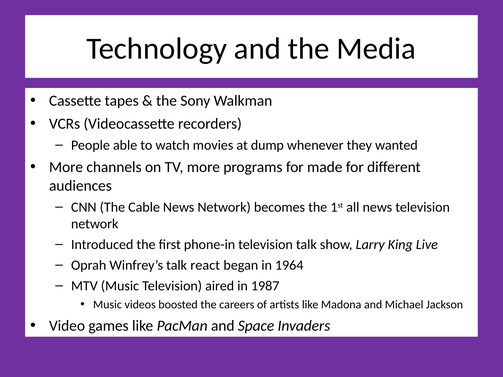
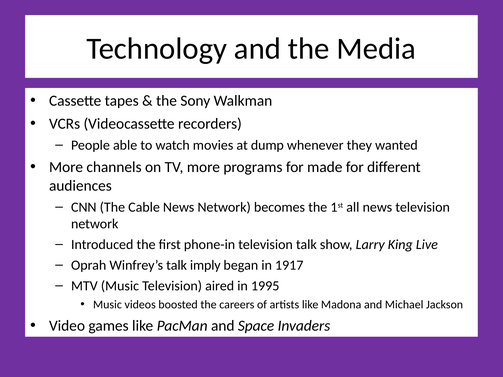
react: react -> imply (205, 265)
1964: 1964 -> 1917 (289, 265)
1987: 1987 -> 1995 (265, 286)
